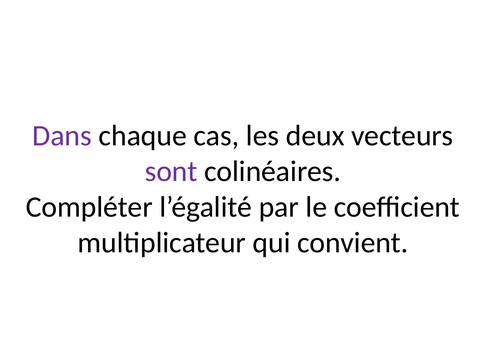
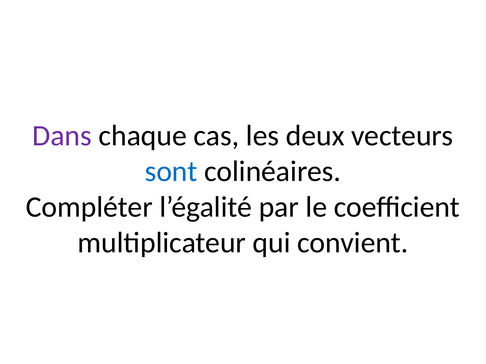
sont colour: purple -> blue (171, 172)
